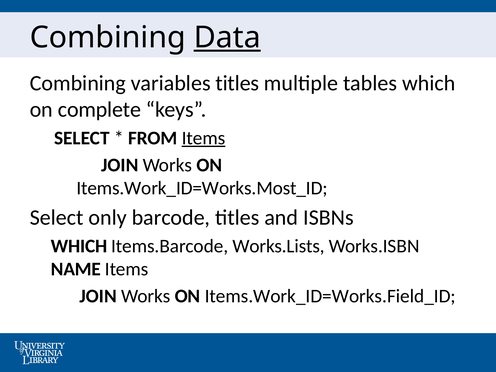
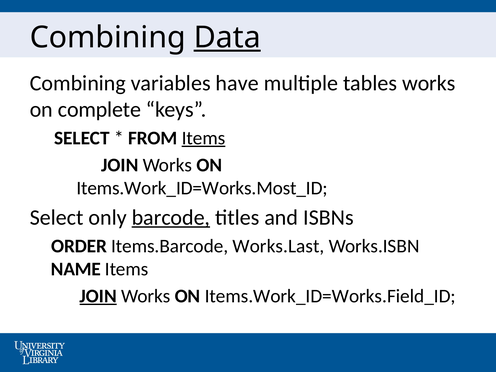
variables titles: titles -> have (237, 83)
tables which: which -> works (429, 83)
barcode underline: none -> present (171, 218)
WHICH: WHICH -> ORDER (79, 246)
Works.Lists: Works.Lists -> Works.Last (278, 246)
JOIN underline: none -> present (98, 296)
